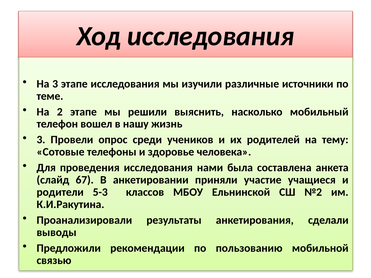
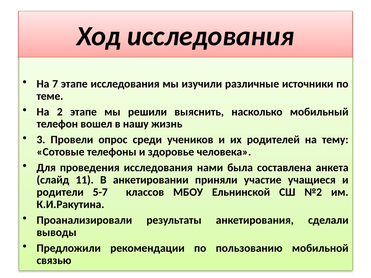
На 3: 3 -> 7 (55, 84)
67: 67 -> 11 (85, 180)
5-3: 5-3 -> 5-7 (100, 192)
